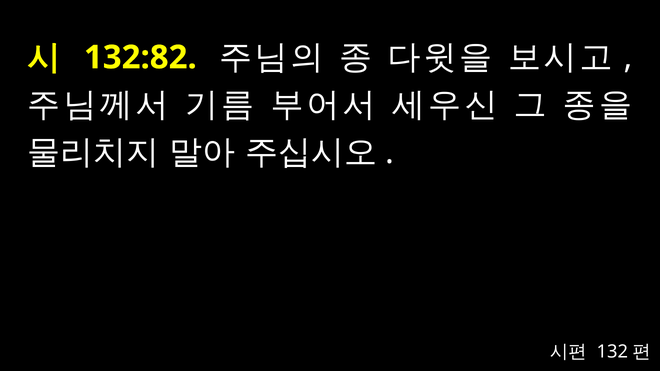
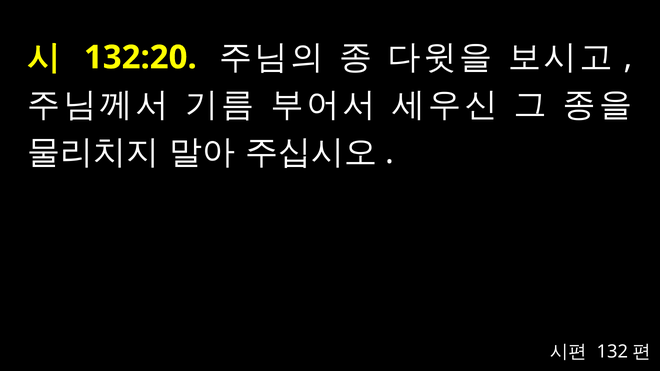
132:82: 132:82 -> 132:20 (140, 58)
